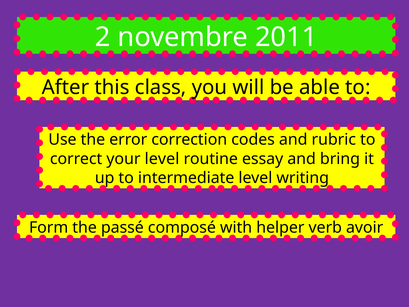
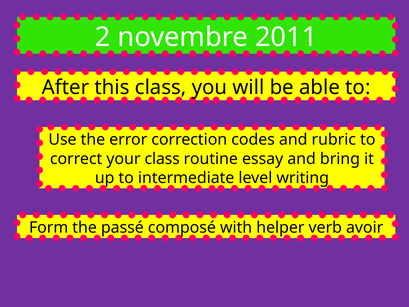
your level: level -> class (162, 159)
